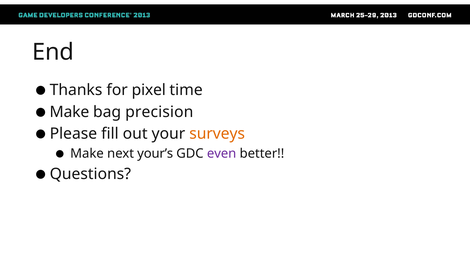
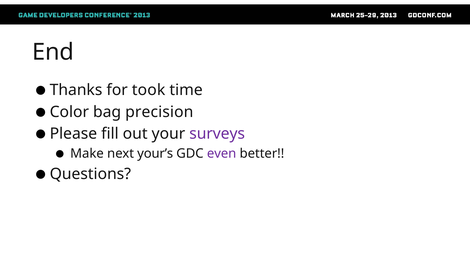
pixel: pixel -> took (149, 90)
Make: Make -> Color (69, 112)
surveys colour: orange -> purple (217, 134)
